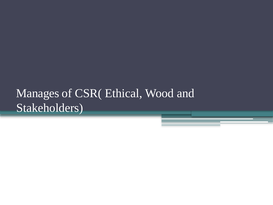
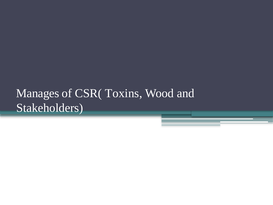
Ethical: Ethical -> Toxins (124, 93)
